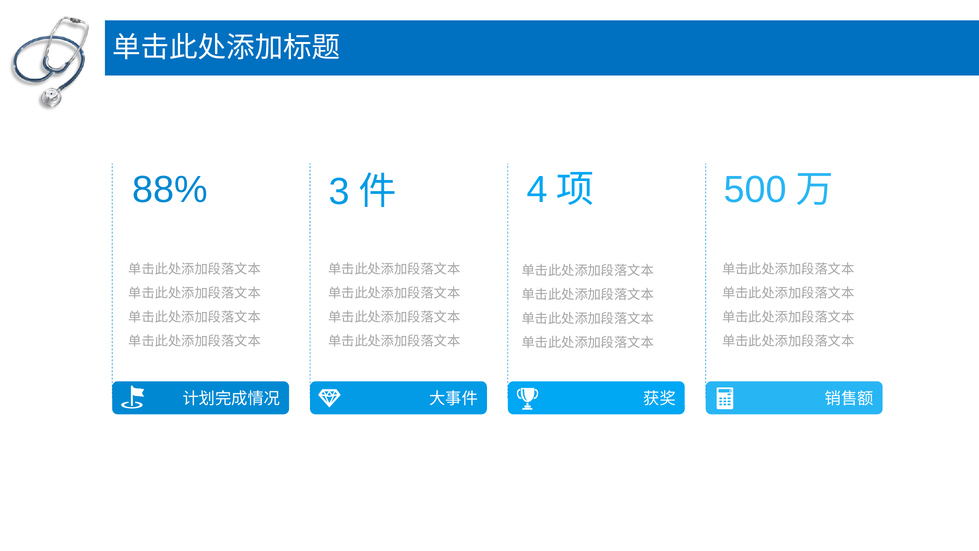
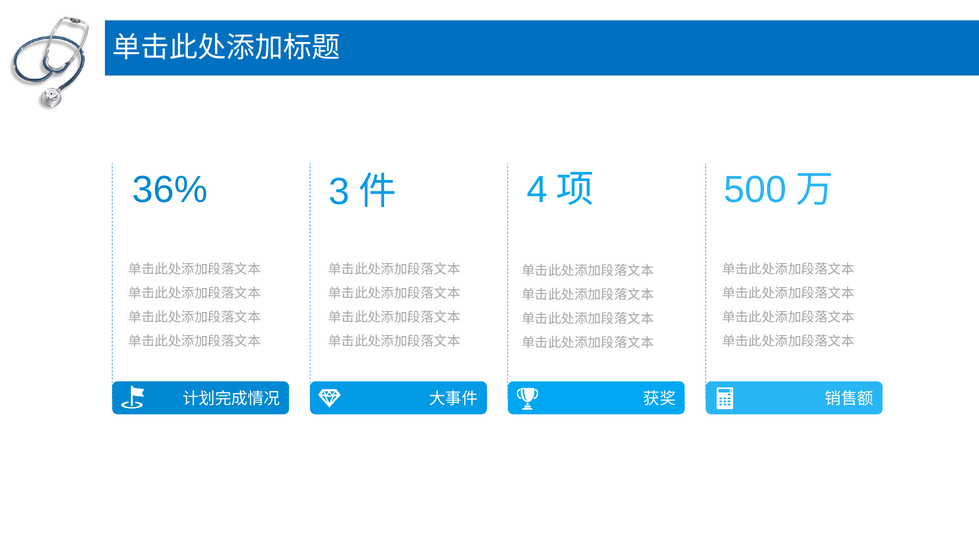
88%: 88% -> 36% (170, 190)
